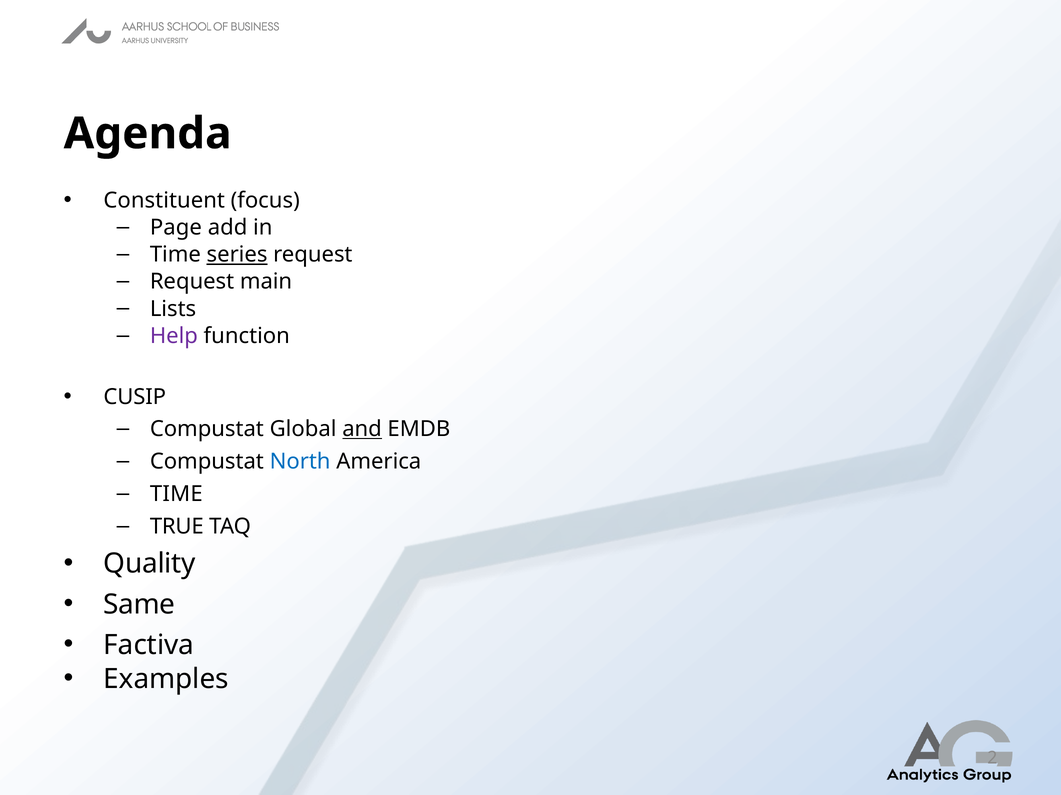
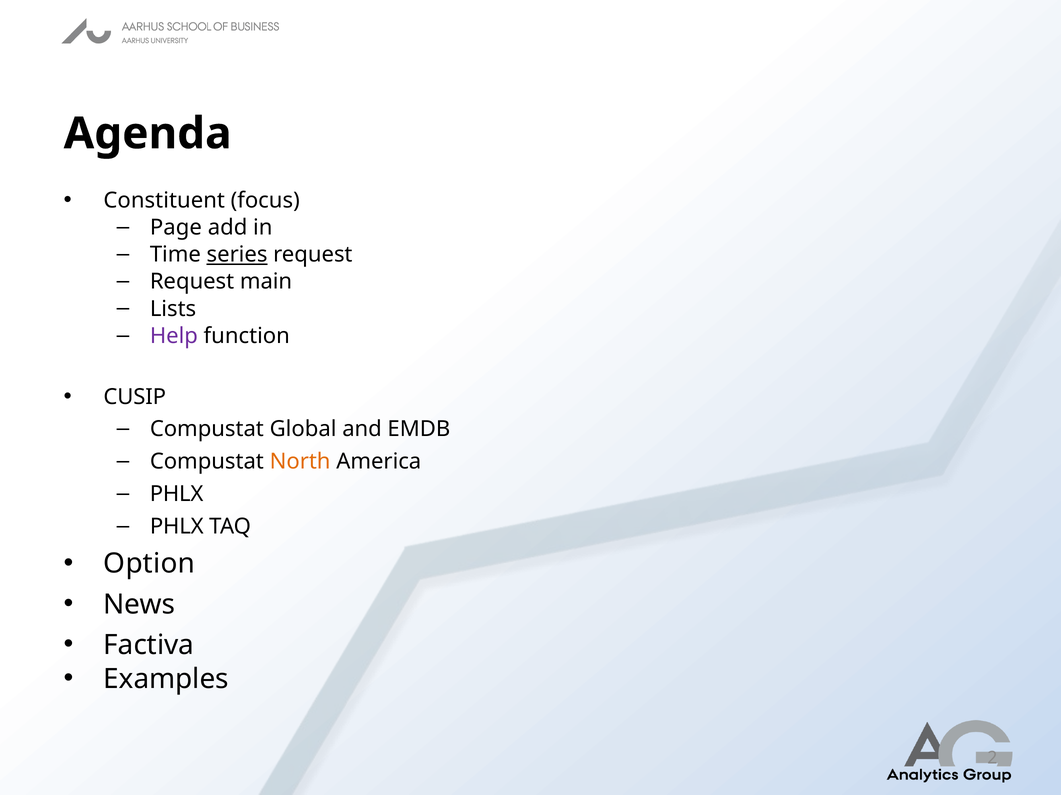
and underline: present -> none (362, 429)
North colour: blue -> orange (300, 462)
TIME: TIME -> PHLX (177, 494)
TRUE: TRUE -> PHLX (177, 527)
Quality: Quality -> Option (149, 564)
Same: Same -> News (139, 605)
